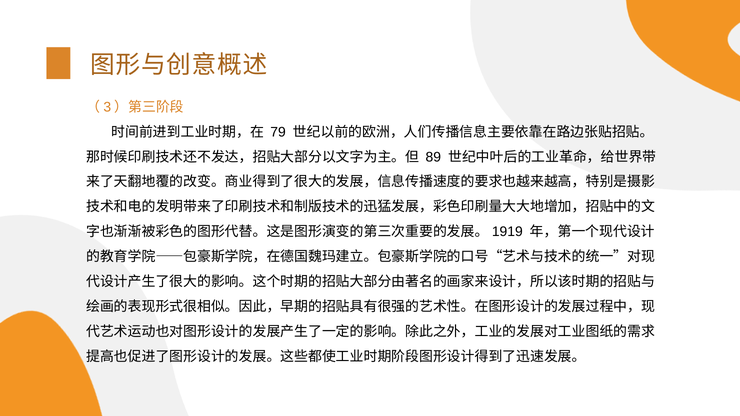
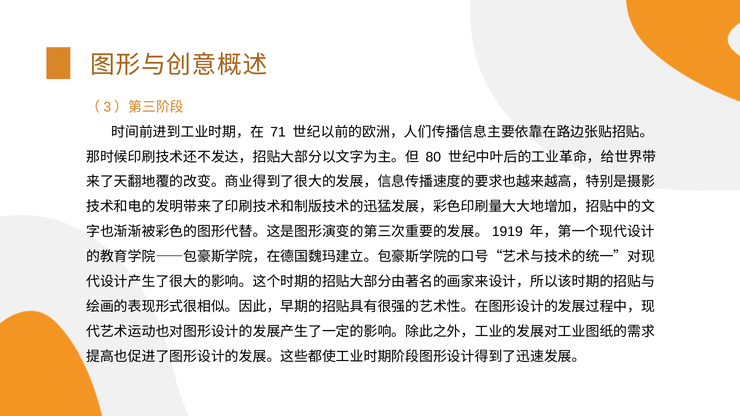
79: 79 -> 71 (278, 132)
89: 89 -> 80 (433, 157)
